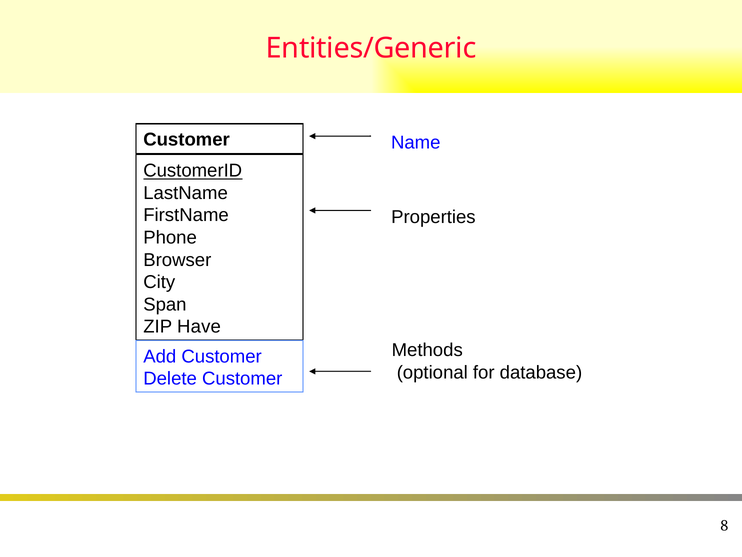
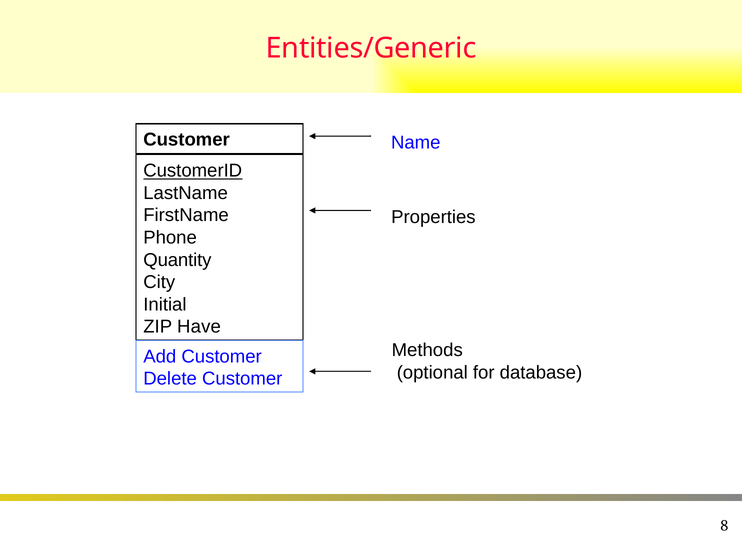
Browser: Browser -> Quantity (177, 260)
Span: Span -> Initial (165, 304)
